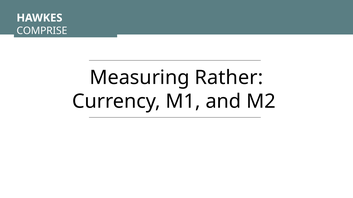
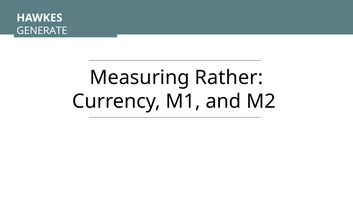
COMPRISE: COMPRISE -> GENERATE (42, 31)
